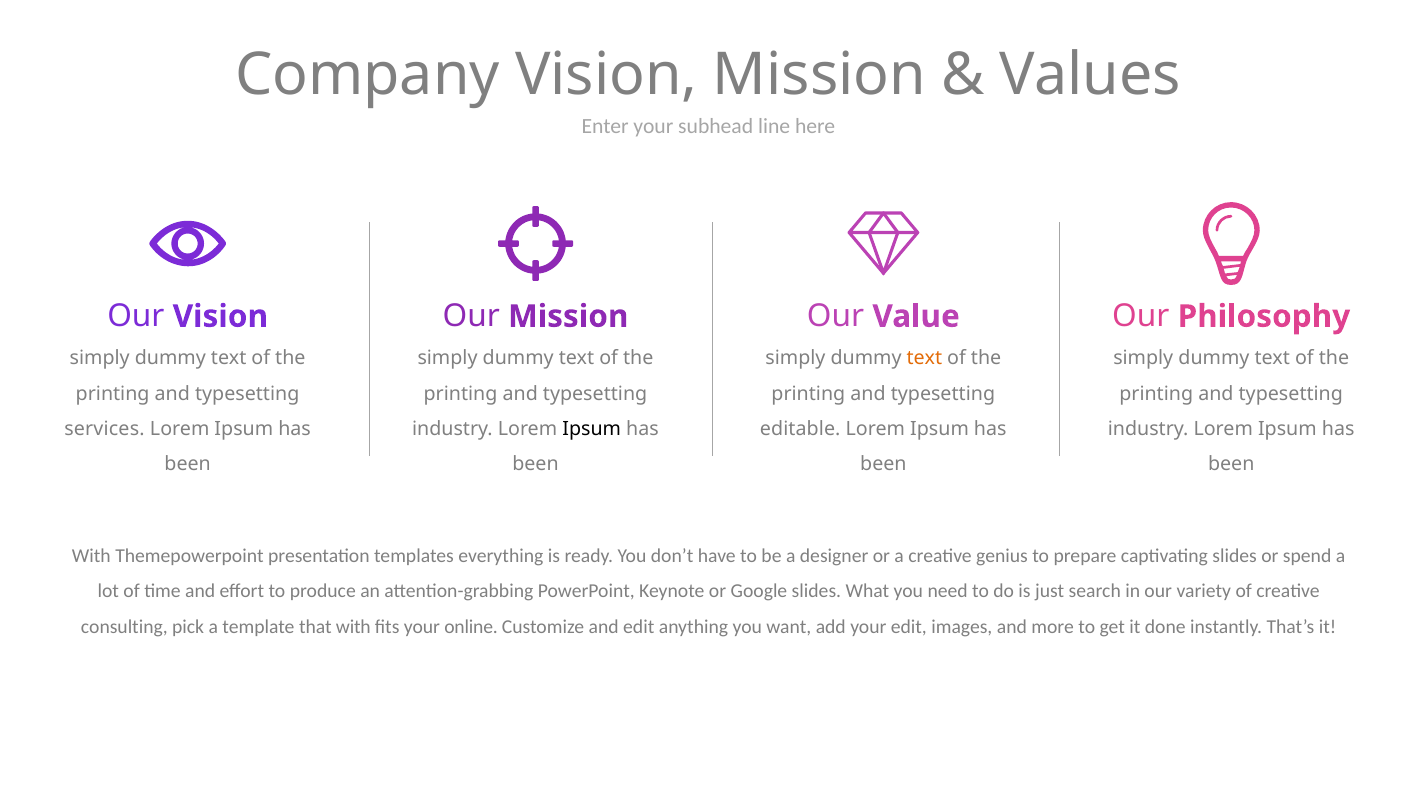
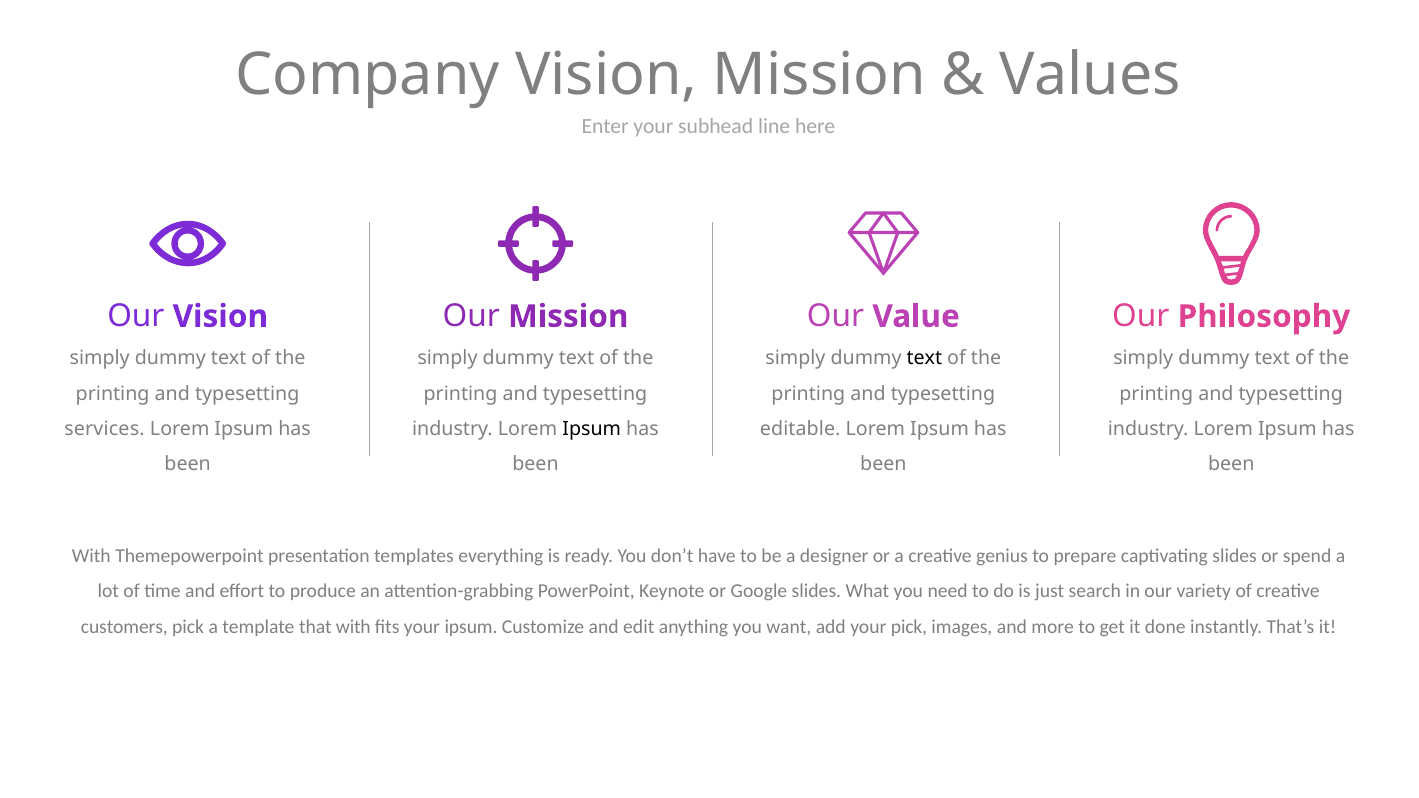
text colour: orange -> black (924, 358)
consulting: consulting -> customers (124, 627)
your online: online -> ipsum (471, 627)
your edit: edit -> pick (909, 627)
